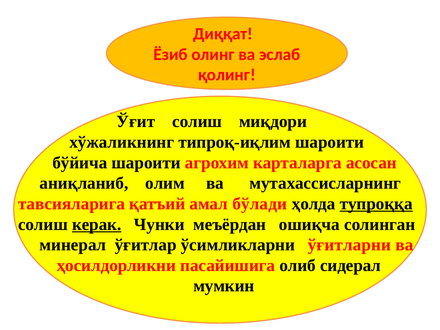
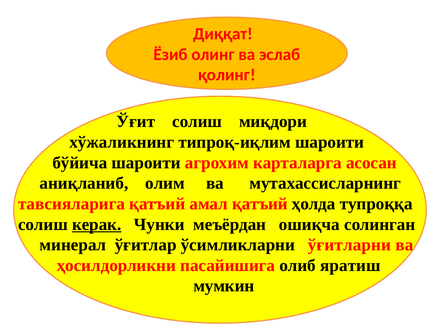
амал бўлади: бўлади -> қатъий (260, 204)
тупроққа underline: present -> none (376, 204)
сидерал: сидерал -> яратиш (350, 265)
